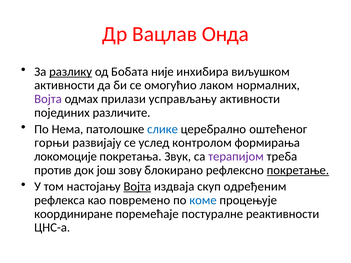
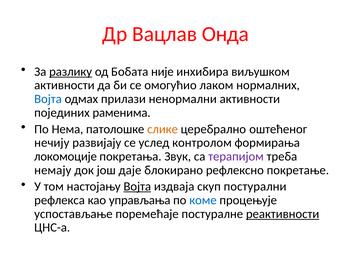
Војта colour: purple -> blue (48, 99)
усправљању: усправљању -> ненормални (183, 99)
различите: различите -> раменима (122, 113)
слике colour: blue -> orange (163, 129)
горњи: горњи -> нечију (52, 143)
против: против -> немају (53, 170)
зову: зову -> даје (130, 170)
покретање underline: present -> none (298, 170)
одређеним: одређеним -> постурални (255, 187)
повремено: повремено -> управљања (140, 200)
координиране: координиране -> успостављање (73, 214)
реактивности underline: none -> present (283, 214)
